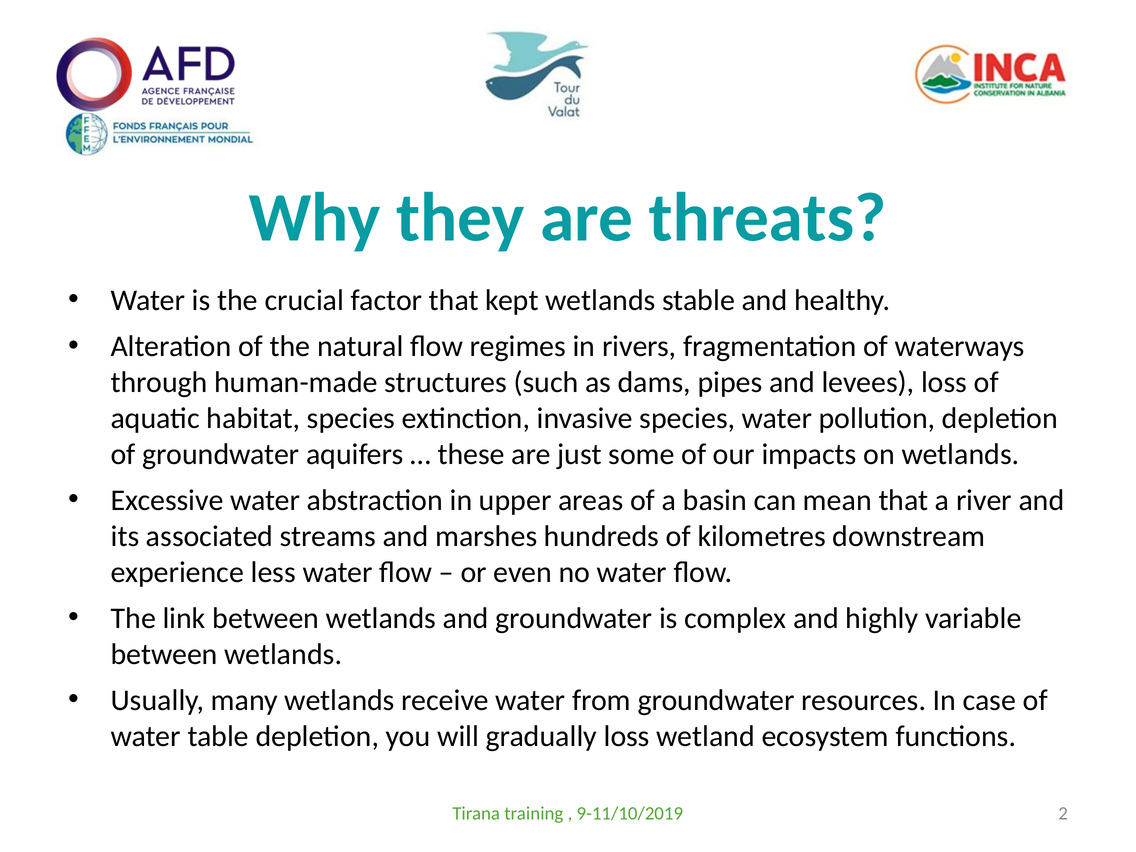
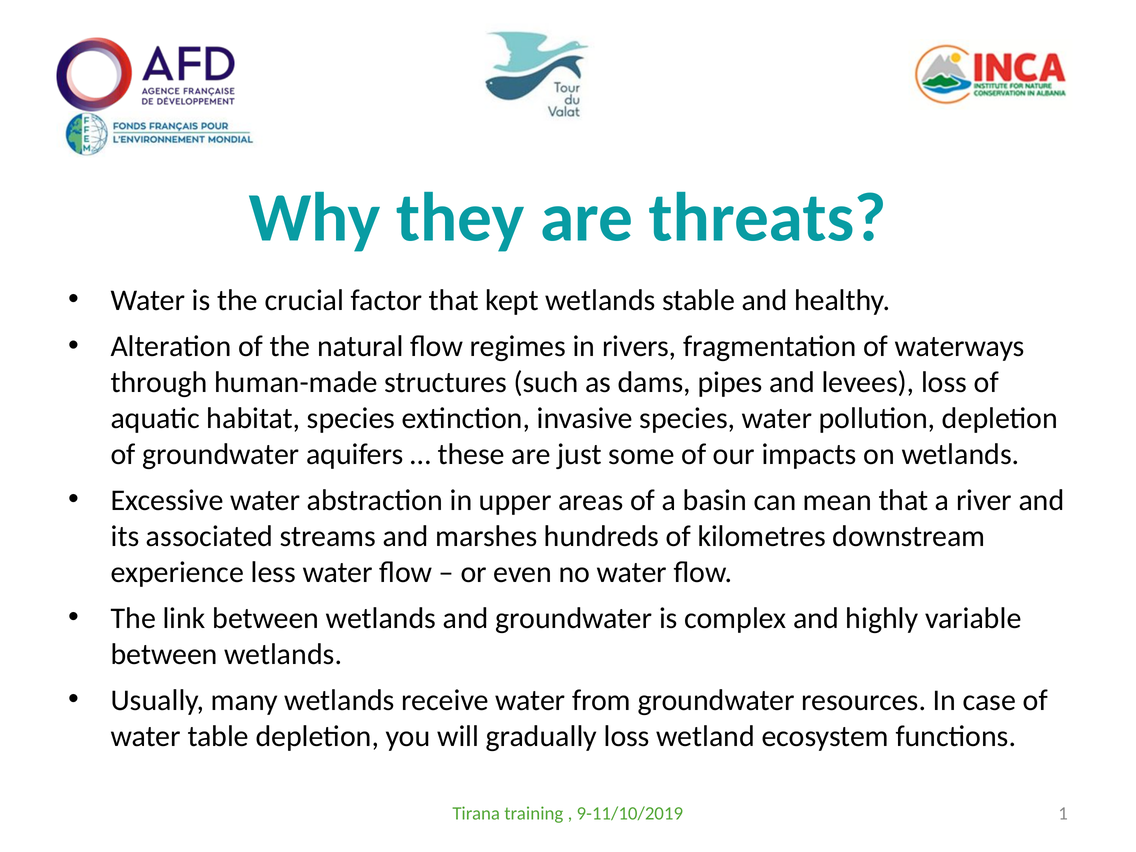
2: 2 -> 1 (1063, 813)
